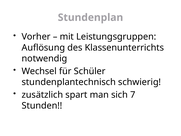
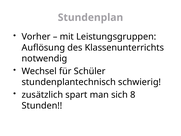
7: 7 -> 8 (133, 95)
